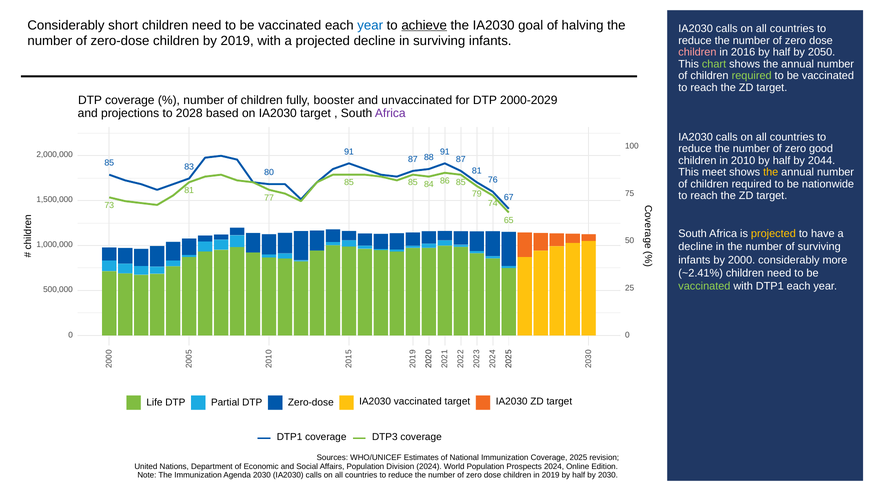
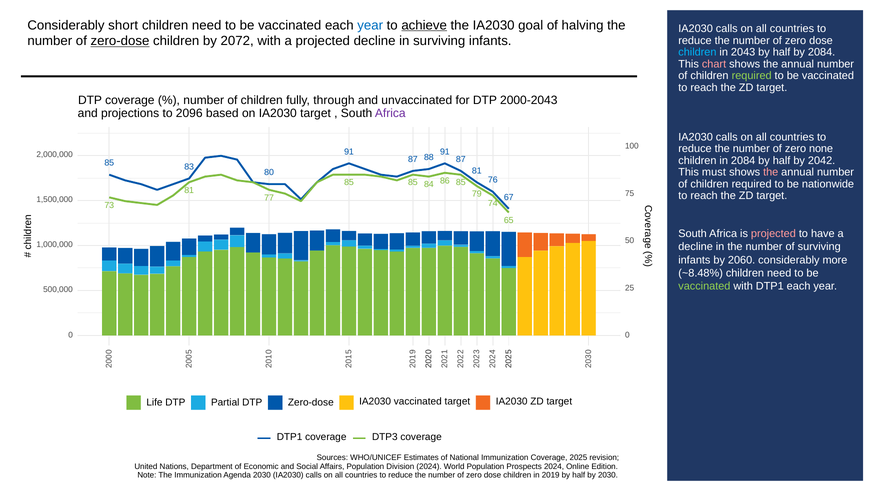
zero-dose underline: none -> present (120, 41)
by 2019: 2019 -> 2072 (237, 41)
children colour: pink -> light blue (697, 52)
2016: 2016 -> 2043 (743, 52)
by 2050: 2050 -> 2084 (822, 52)
chart colour: light green -> pink (714, 64)
booster: booster -> through (334, 101)
2000-2029: 2000-2029 -> 2000-2043 (529, 101)
2028: 2028 -> 2096 (189, 114)
good: good -> none (821, 149)
in 2010: 2010 -> 2084 (743, 161)
2044: 2044 -> 2042 (822, 161)
meet: meet -> must (714, 172)
the colour: yellow -> pink (771, 172)
projected colour: yellow -> pink (773, 234)
2000: 2000 -> 2060 (742, 260)
~2.41%: ~2.41% -> ~8.48% (701, 273)
